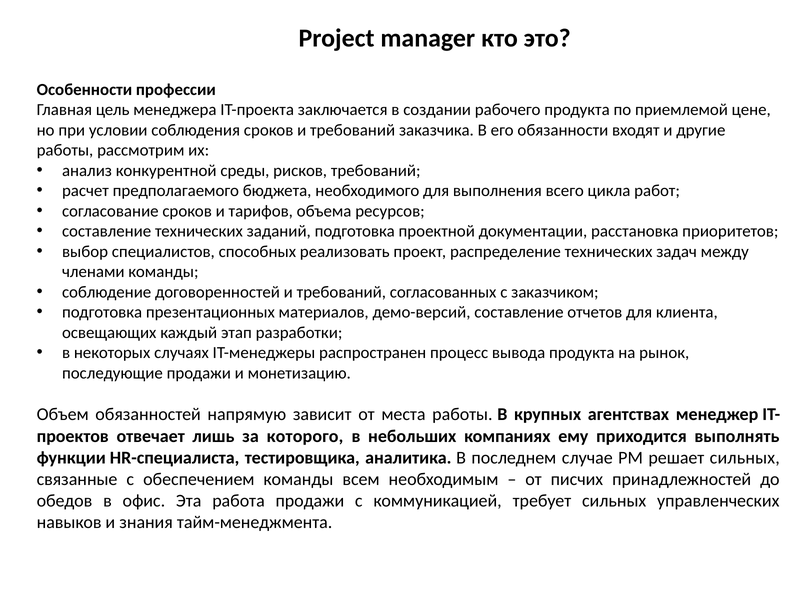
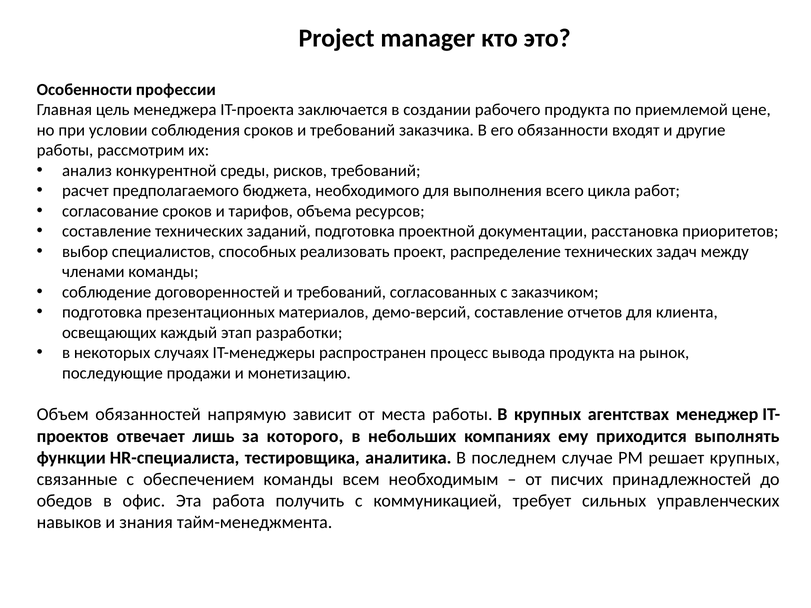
решает сильных: сильных -> крупных (745, 458)
работа продажи: продажи -> получить (310, 501)
